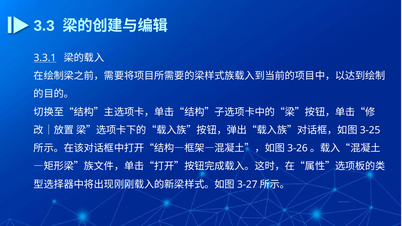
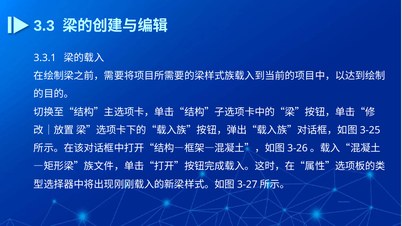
3.3.1 underline: present -> none (45, 58)
